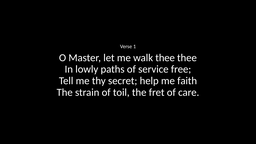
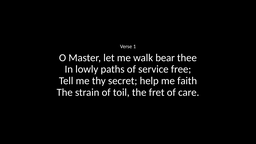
walk thee: thee -> bear (165, 58)
